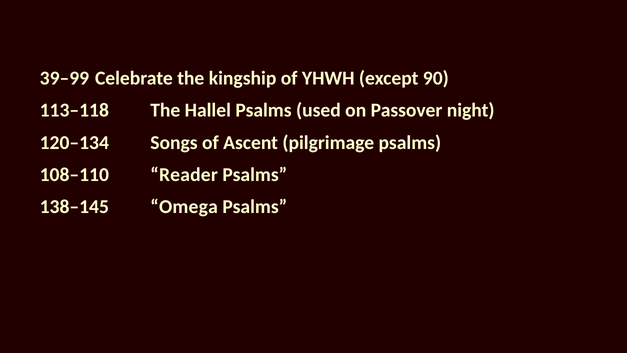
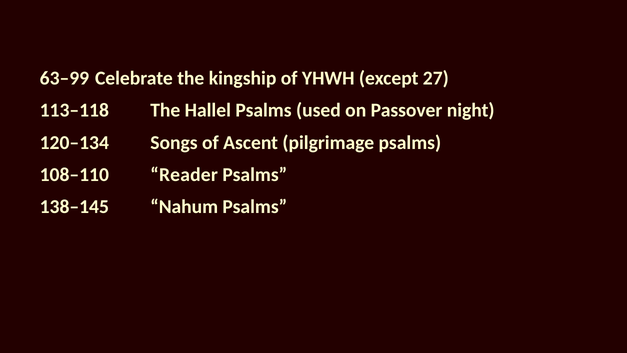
39–99: 39–99 -> 63–99 (64, 78)
90: 90 -> 27 (436, 78)
Omega: Omega -> Nahum (184, 207)
